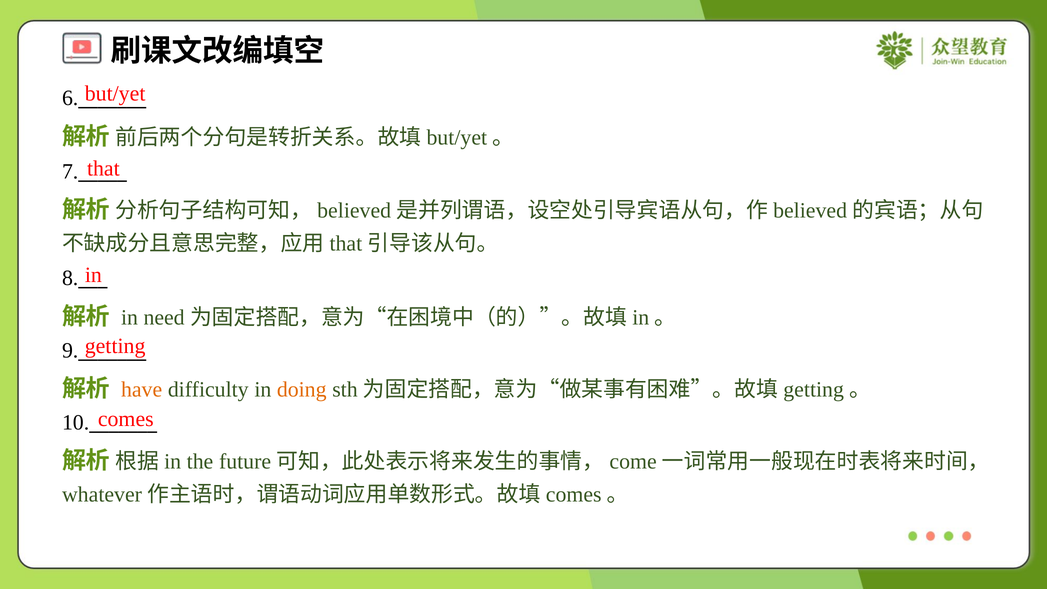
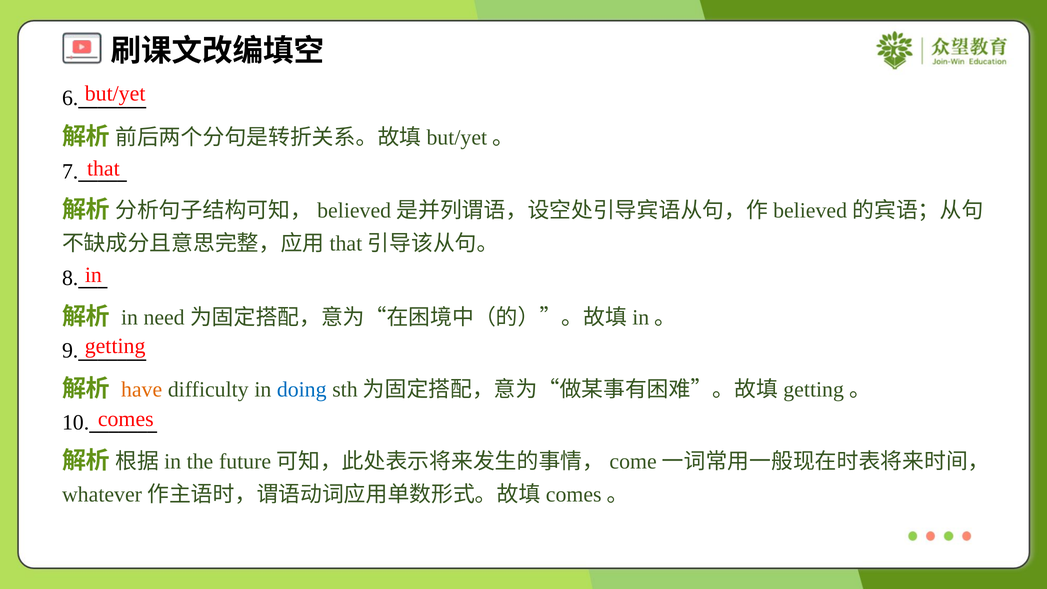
doing colour: orange -> blue (302, 389)
